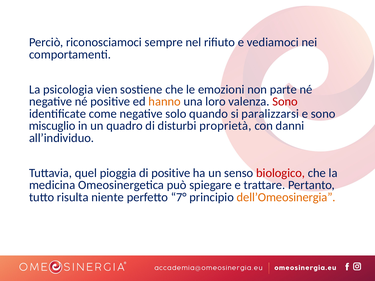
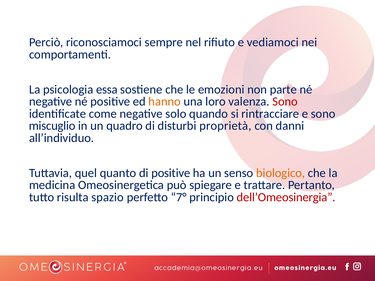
vien: vien -> essa (107, 89)
paralizzarsi: paralizzarsi -> rintracciare (270, 114)
pioggia: pioggia -> quanto (118, 173)
biologico colour: red -> orange (281, 173)
niente: niente -> spazio (108, 197)
dell’Omeosinergia colour: orange -> red (286, 197)
